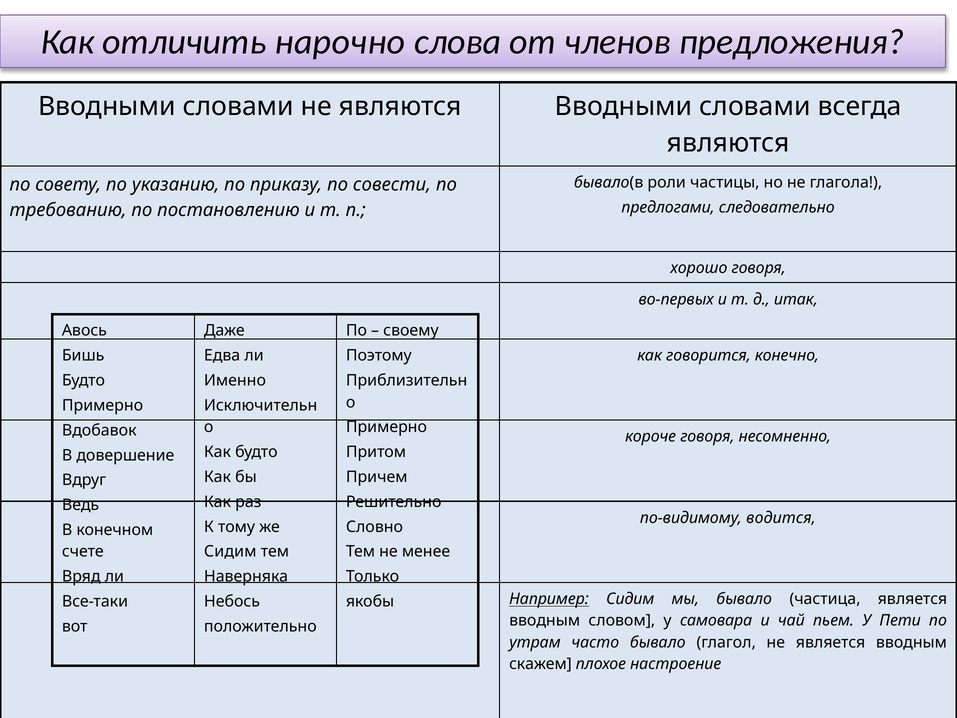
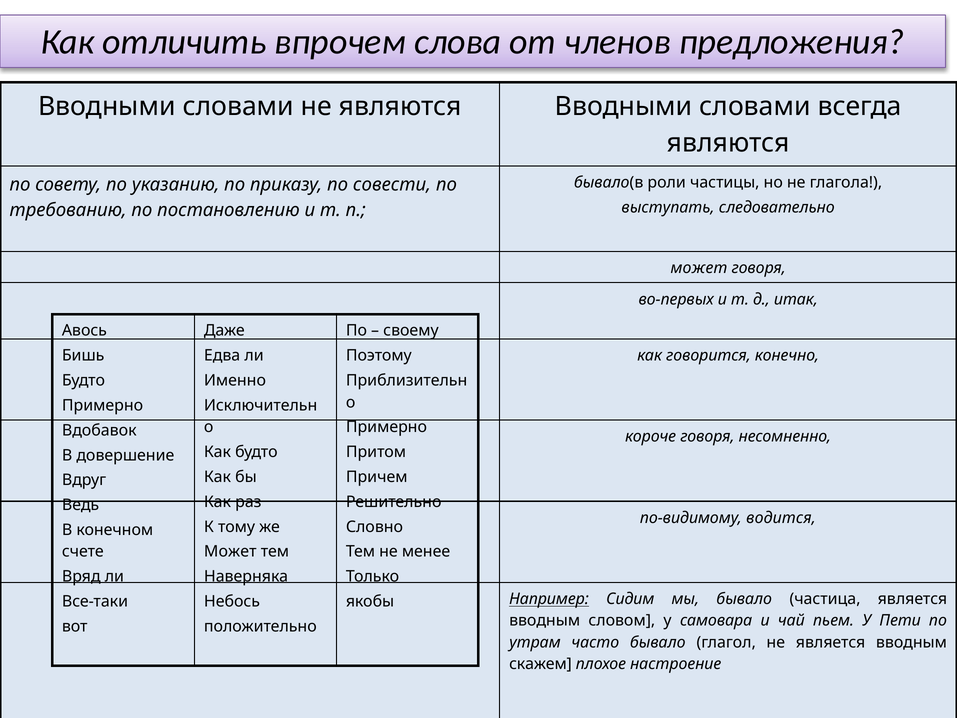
нарочно: нарочно -> впрочем (340, 42)
предлогами: предлогами -> выступать (668, 208)
хорошо: хорошо -> может (699, 268)
Сидим: Сидим -> Может (230, 552)
